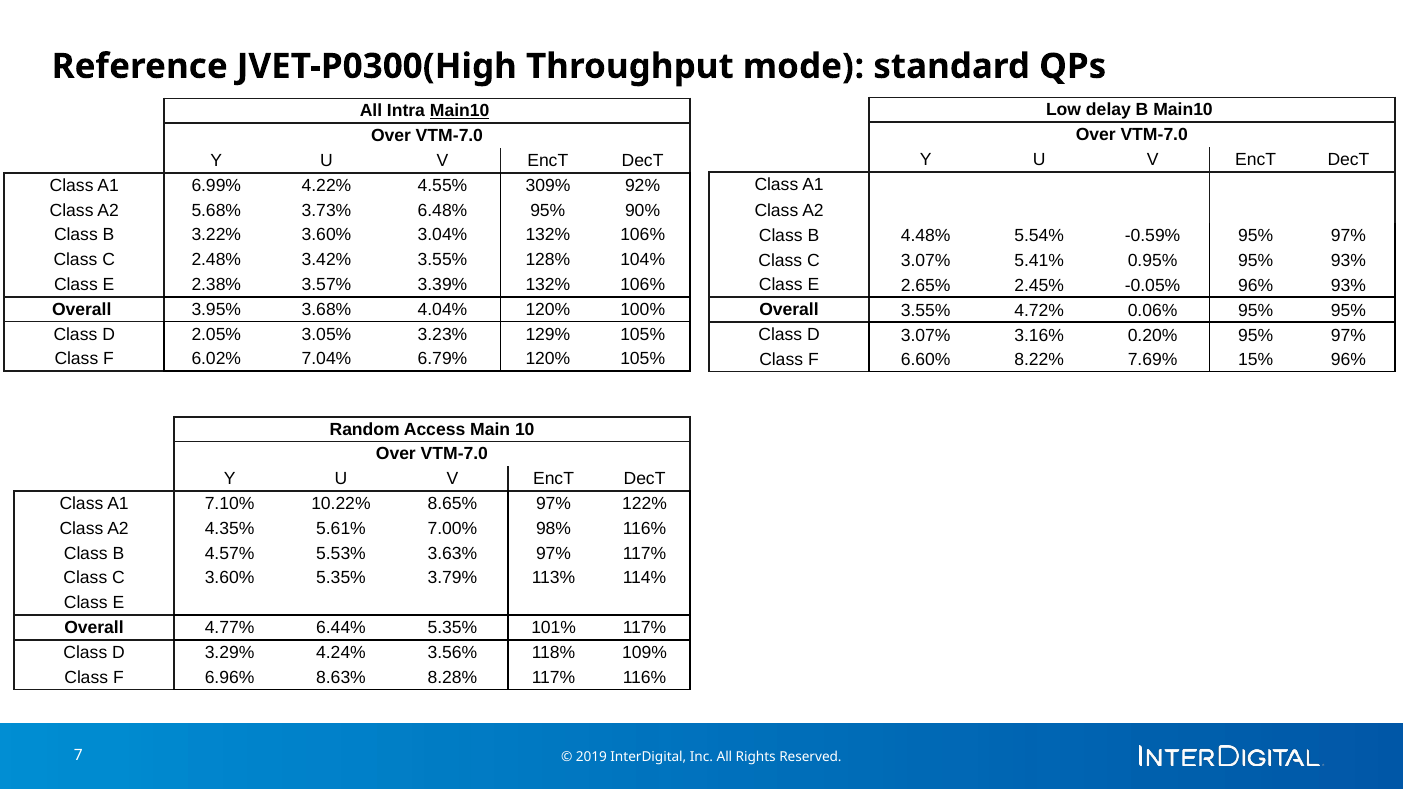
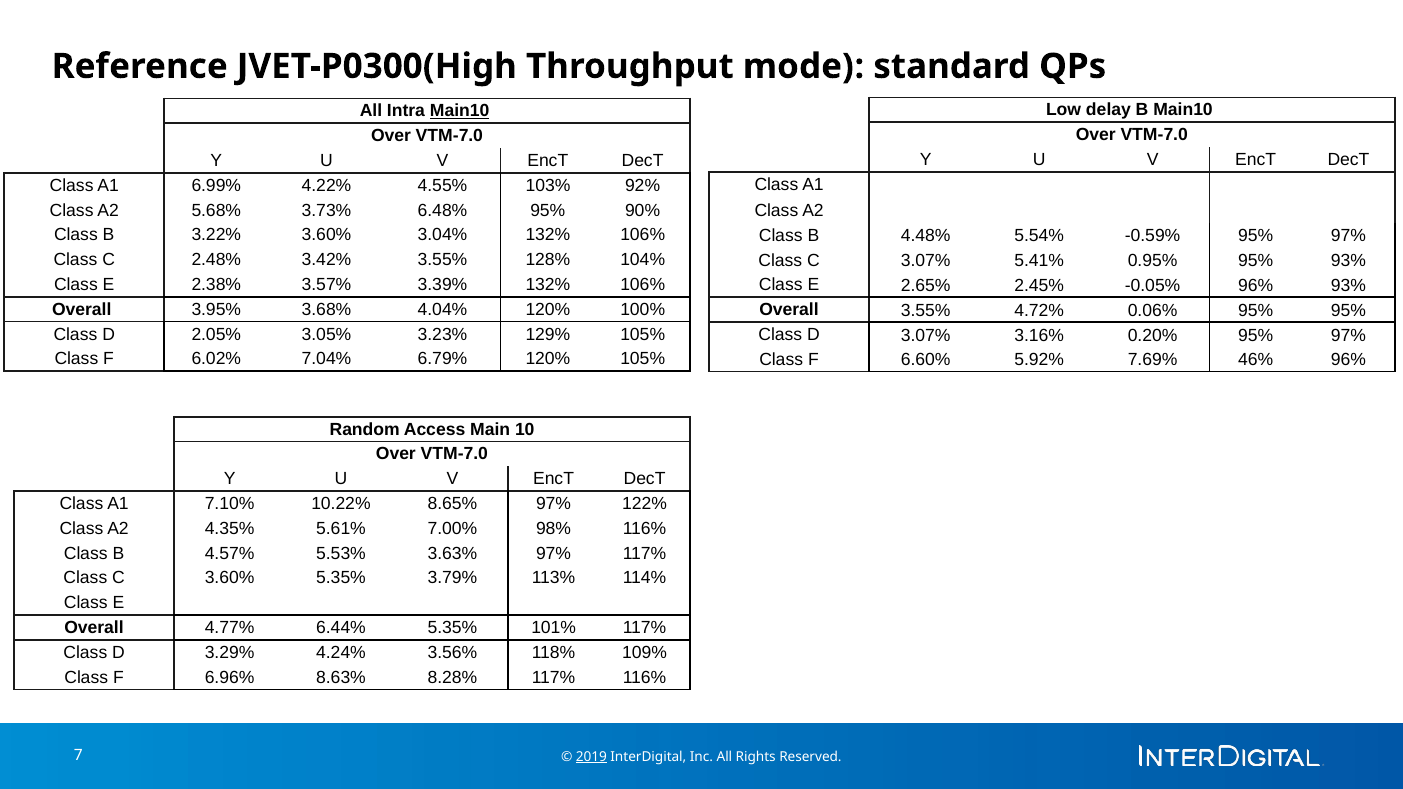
309%: 309% -> 103% (548, 186)
8.22%: 8.22% -> 5.92% (1039, 360)
15%: 15% -> 46% (1256, 360)
2019 underline: none -> present (591, 757)
